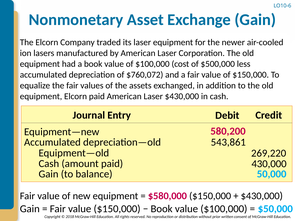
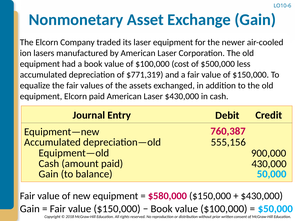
$760,072: $760,072 -> $771,319 (145, 75)
580,200: 580,200 -> 760,387 (228, 131)
543,861: 543,861 -> 555,156 (228, 142)
269,220: 269,220 -> 900,000 (269, 153)
